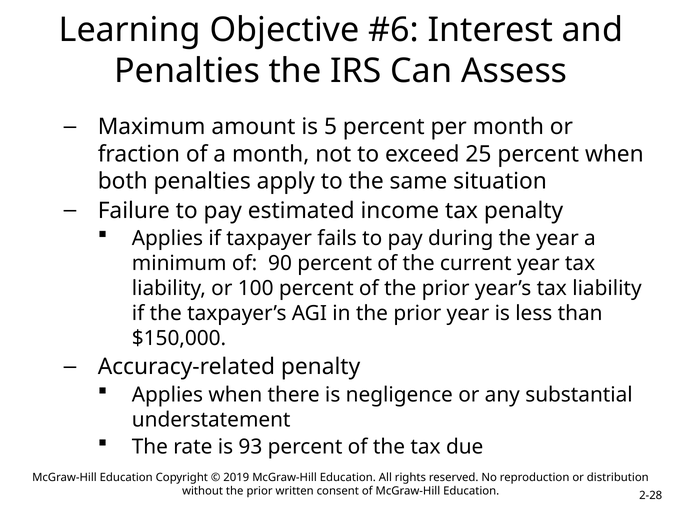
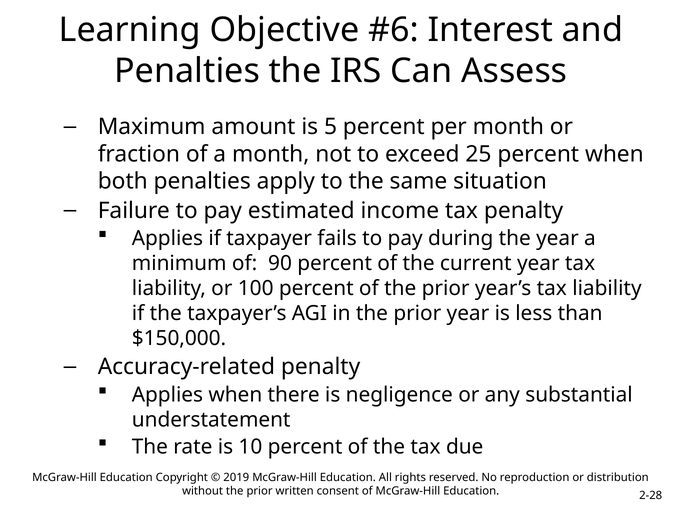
93: 93 -> 10 (250, 446)
